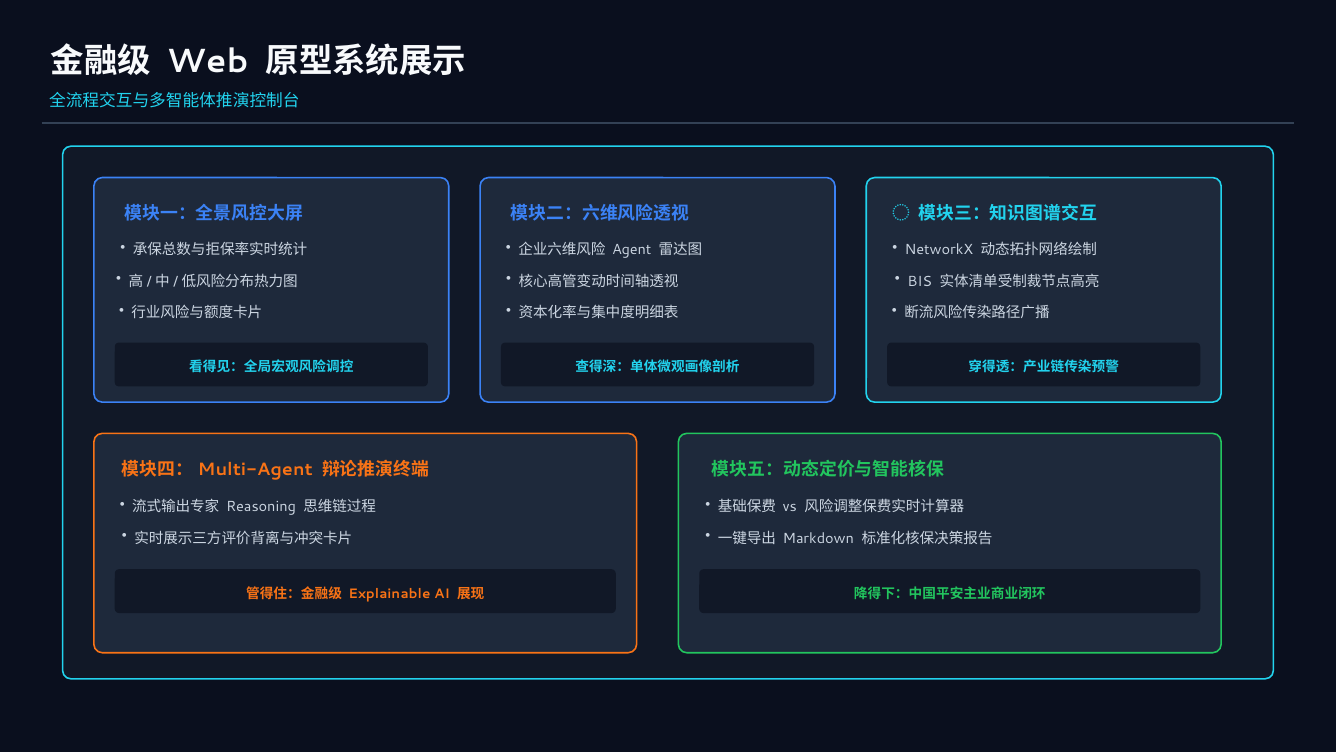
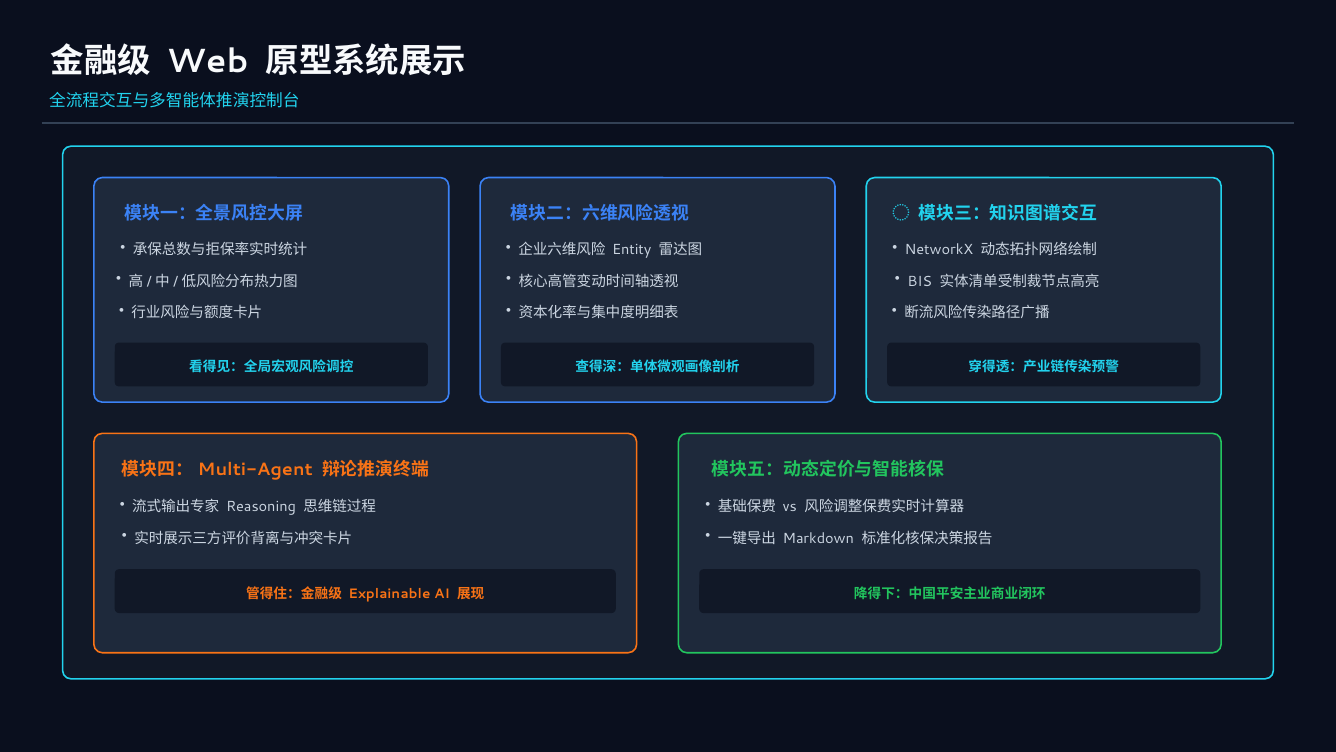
Agent: Agent -> Entity (632, 250)
